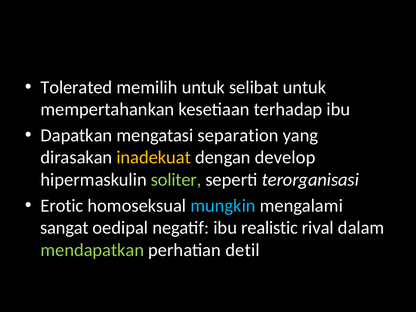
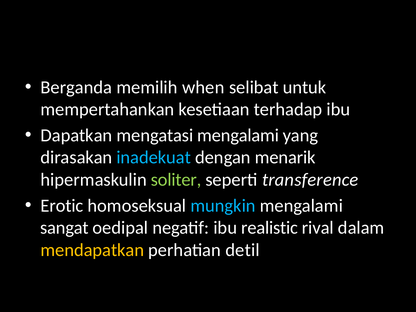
Tolerated: Tolerated -> Berganda (76, 87)
memilih untuk: untuk -> when (203, 87)
mengatasi separation: separation -> mengalami (238, 135)
inadekuat colour: yellow -> light blue (154, 158)
develop: develop -> menarik (285, 158)
terorganisasi: terorganisasi -> transference (310, 180)
mendapatkan colour: light green -> yellow (92, 250)
